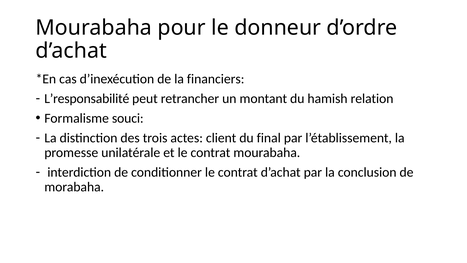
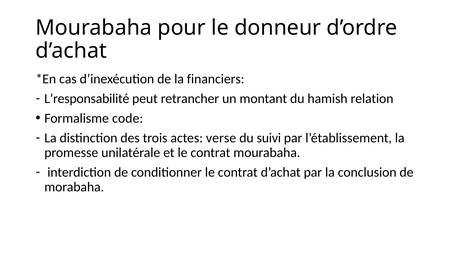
souci: souci -> code (128, 118)
client: client -> verse (221, 138)
final: final -> suivi (269, 138)
